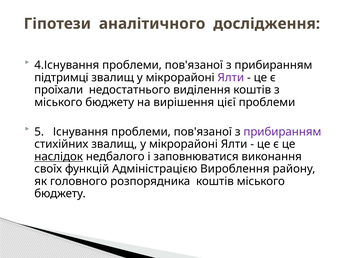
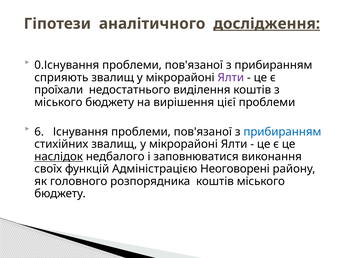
дослідження underline: none -> present (267, 24)
4.Існування: 4.Існування -> 0.Існування (67, 65)
підтримці: підтримці -> сприяють (61, 77)
5: 5 -> 6 (39, 132)
прибиранням colour: purple -> blue (282, 132)
Вироблення: Вироблення -> Неоговорені (235, 169)
